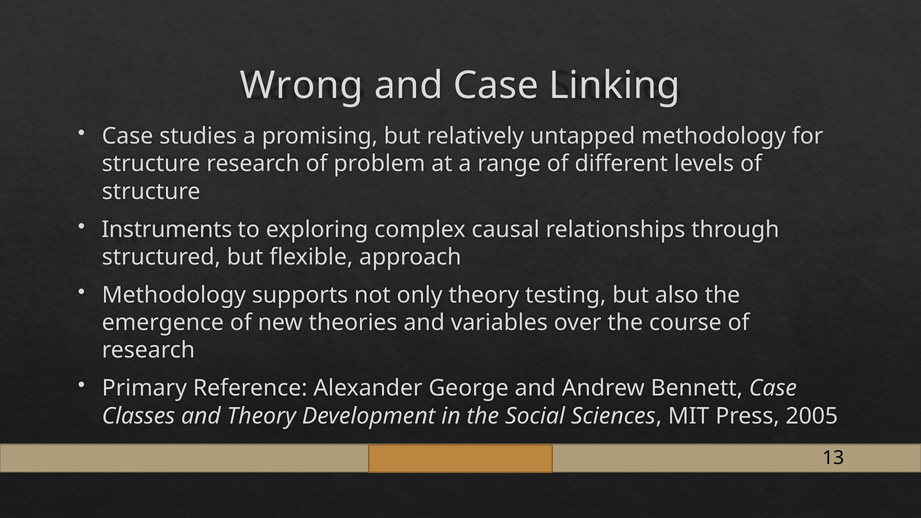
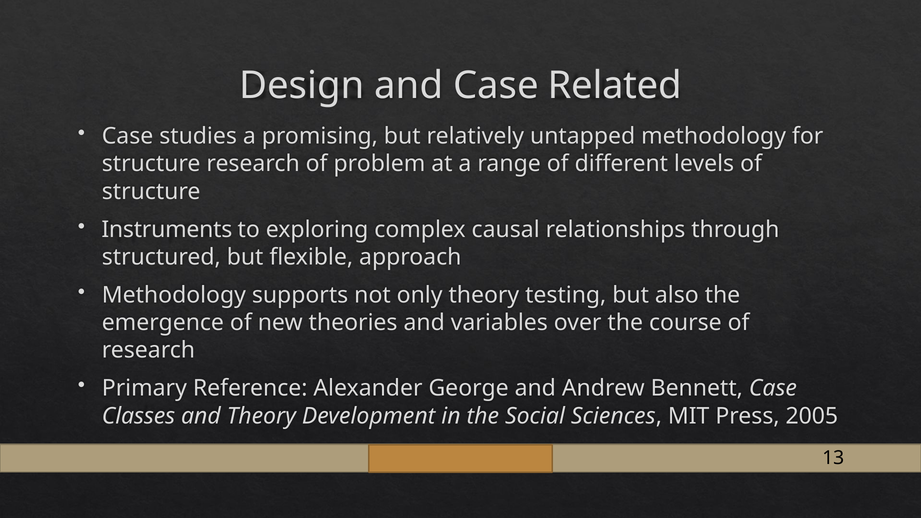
Wrong: Wrong -> Design (302, 85)
Linking: Linking -> Related (615, 85)
